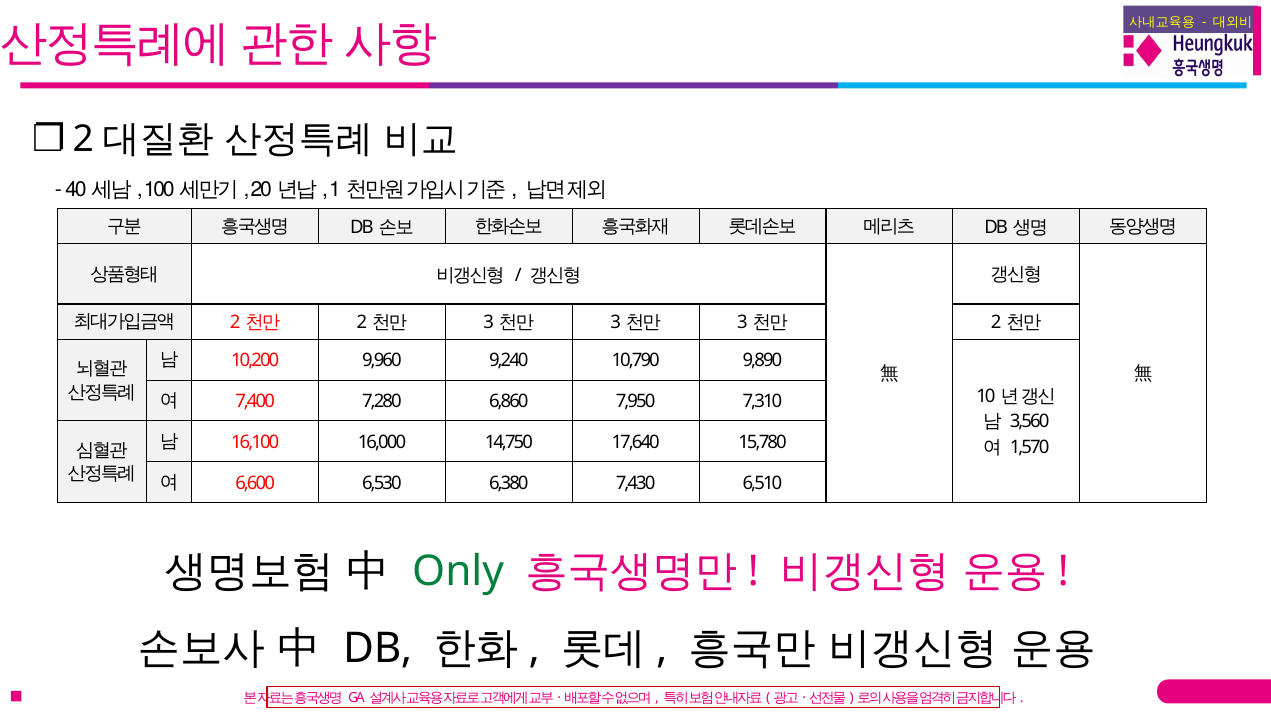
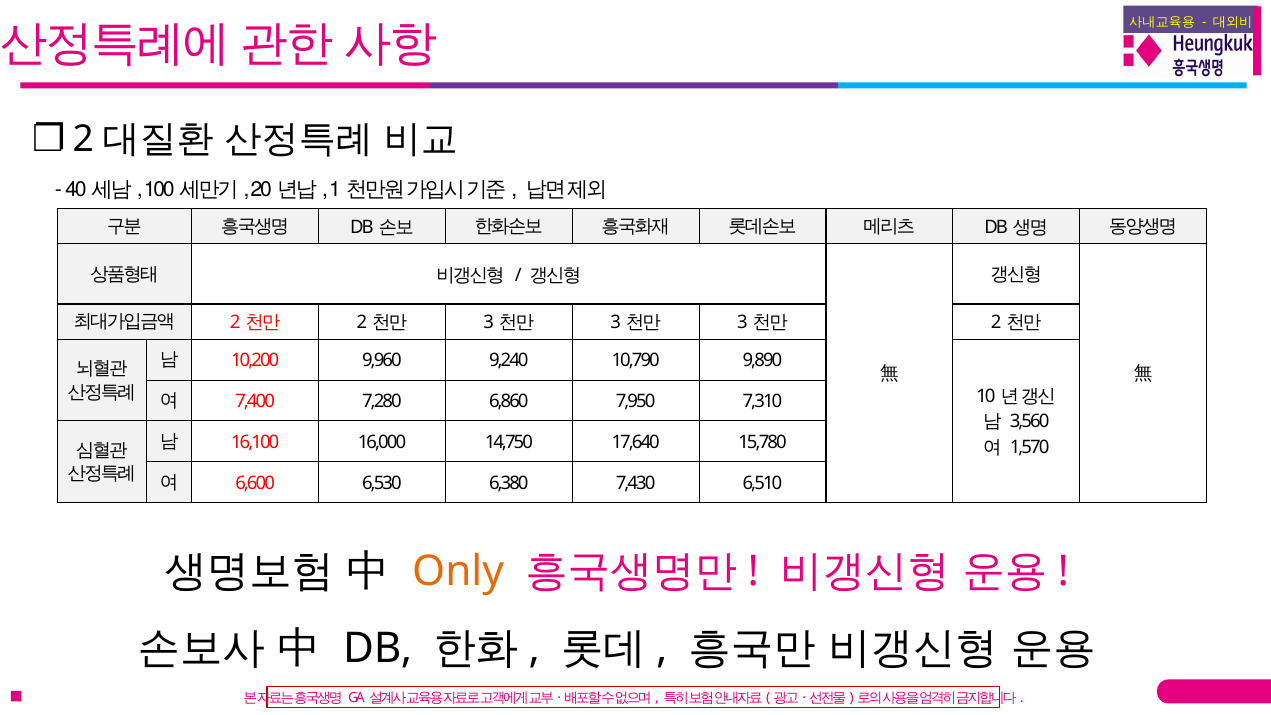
Only colour: green -> orange (458, 572)
